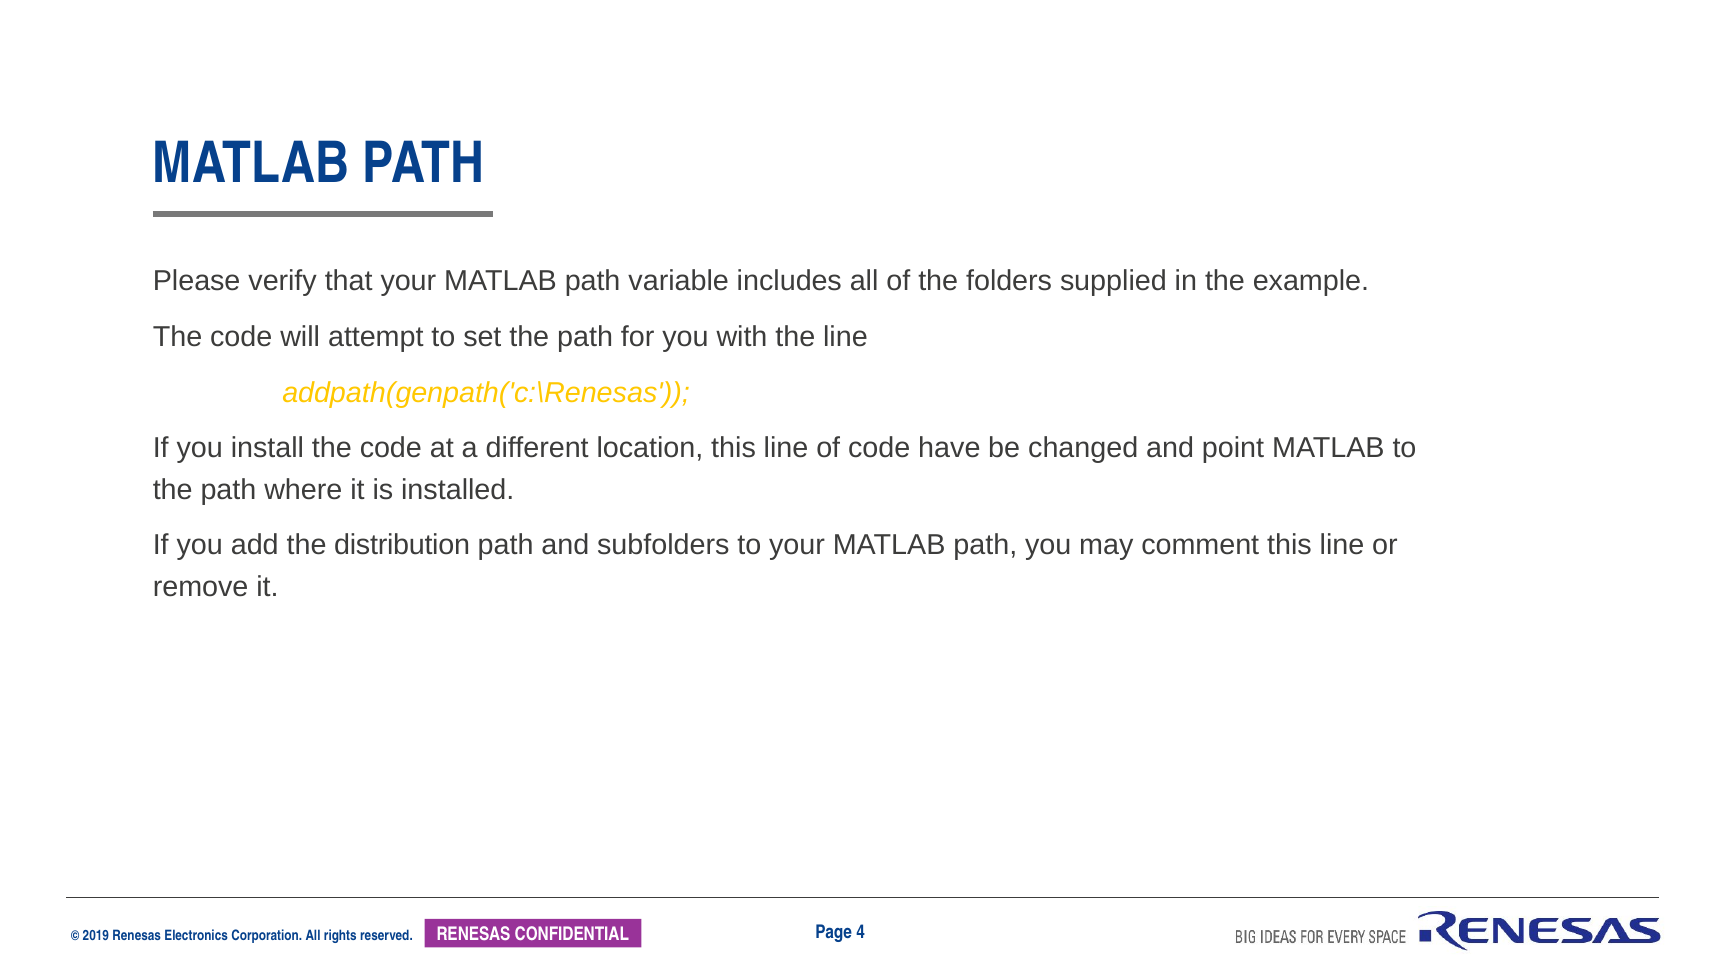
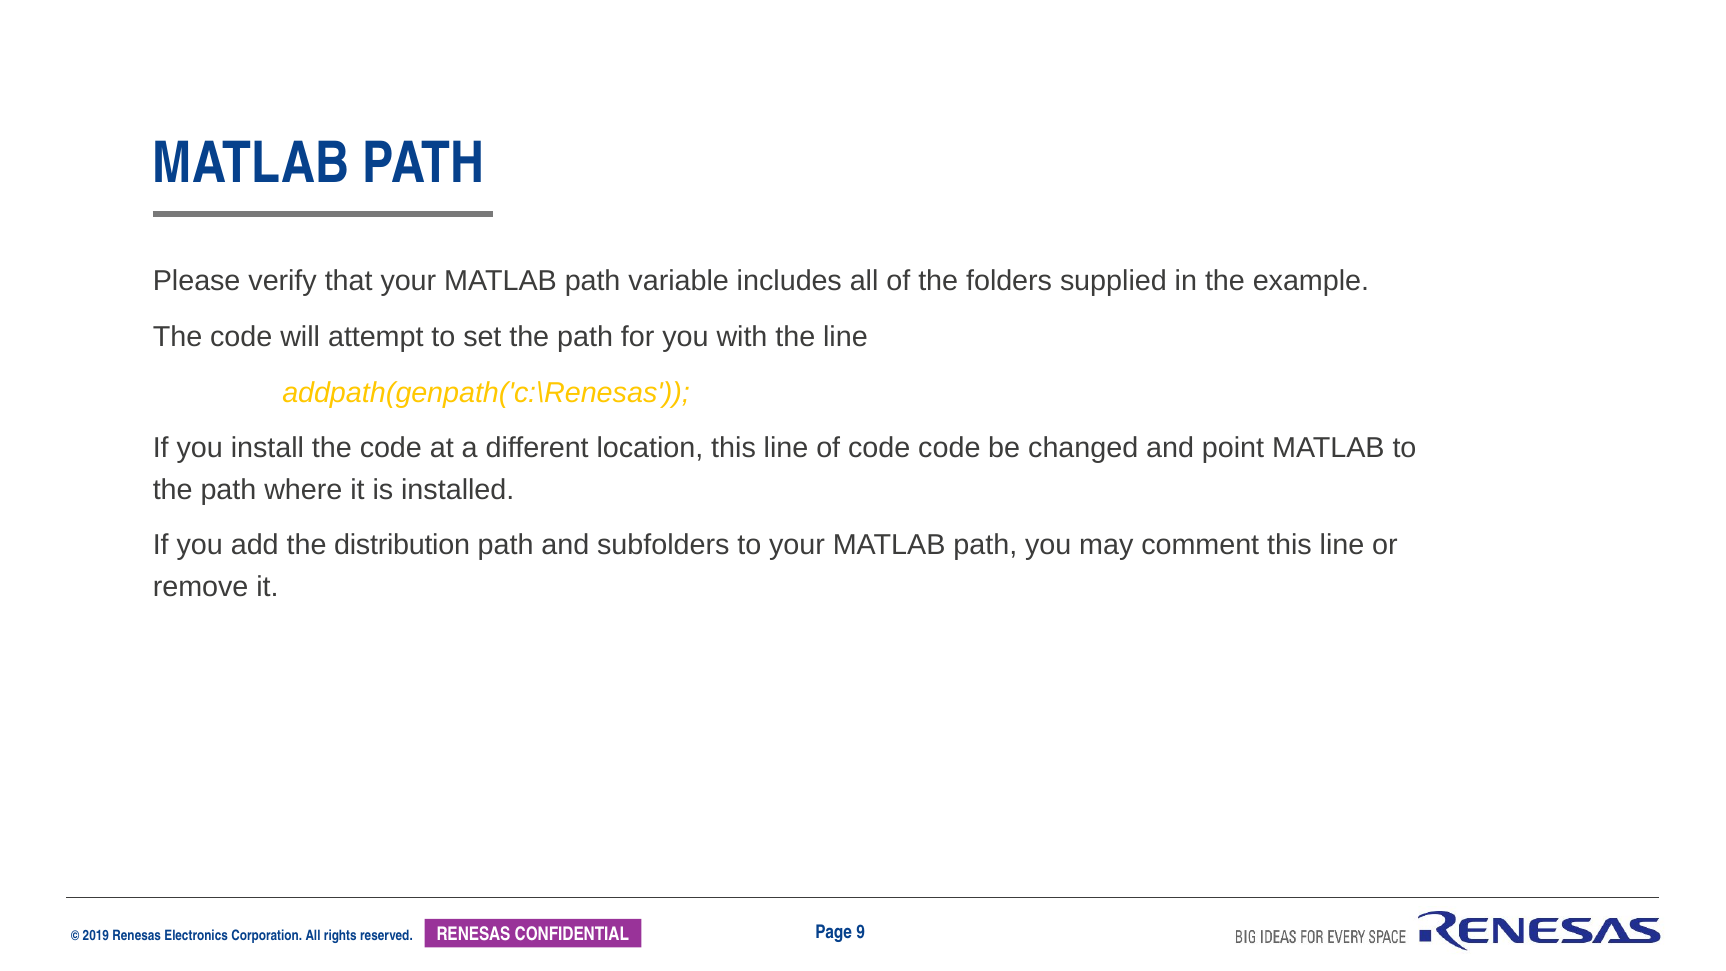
code have: have -> code (949, 448)
4: 4 -> 9 (861, 932)
